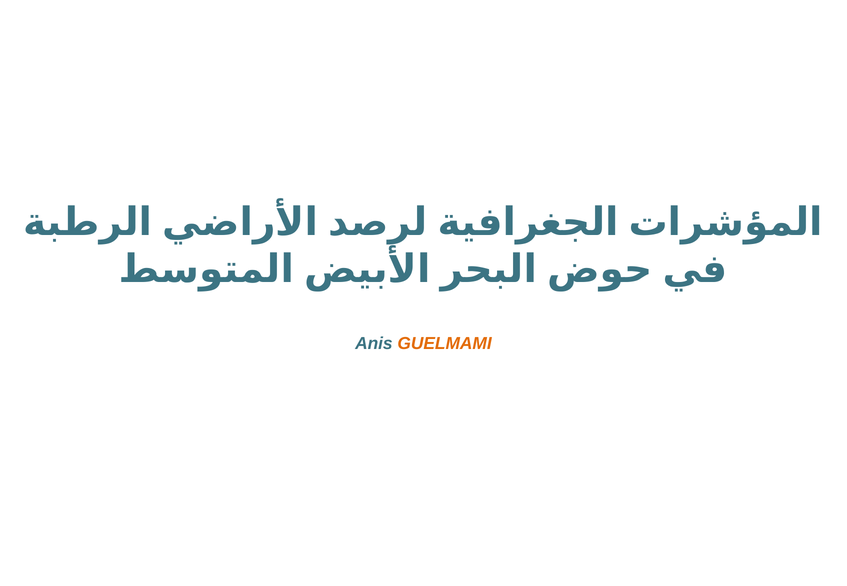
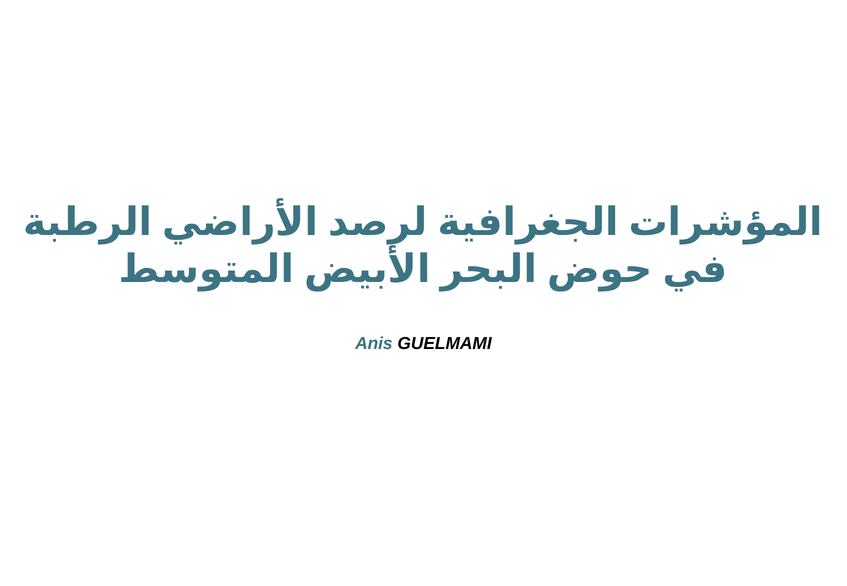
GUELMAMI colour: orange -> black (445, 344)
